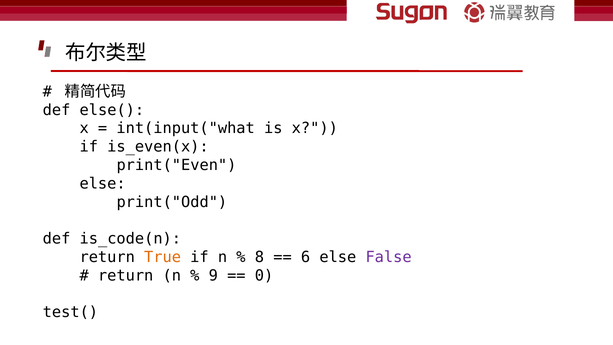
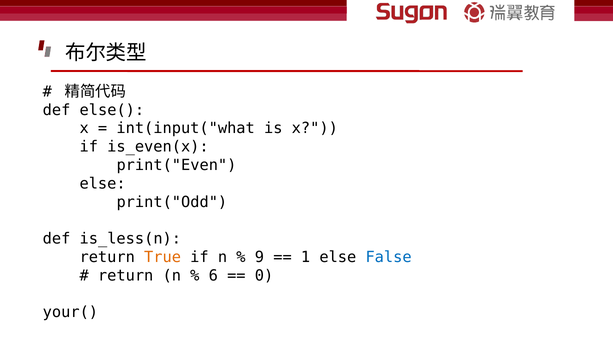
is_code(n: is_code(n -> is_less(n (130, 239)
8: 8 -> 9 (259, 257)
6: 6 -> 1 (306, 257)
False colour: purple -> blue (389, 257)
9: 9 -> 6 (213, 275)
test(: test( -> your( (70, 312)
